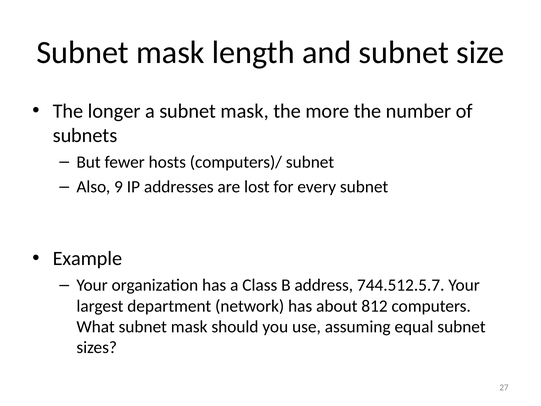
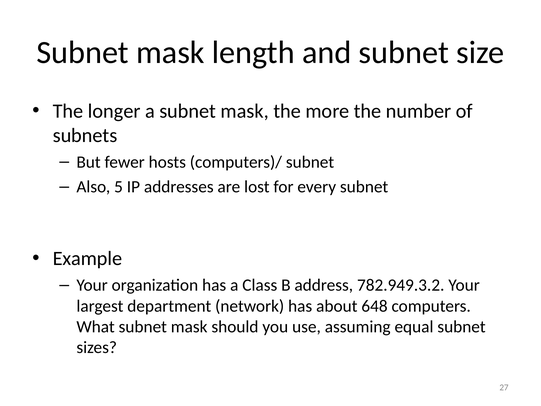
9: 9 -> 5 (118, 187)
744.512.5.7: 744.512.5.7 -> 782.949.3.2 (401, 285)
812: 812 -> 648 (375, 306)
